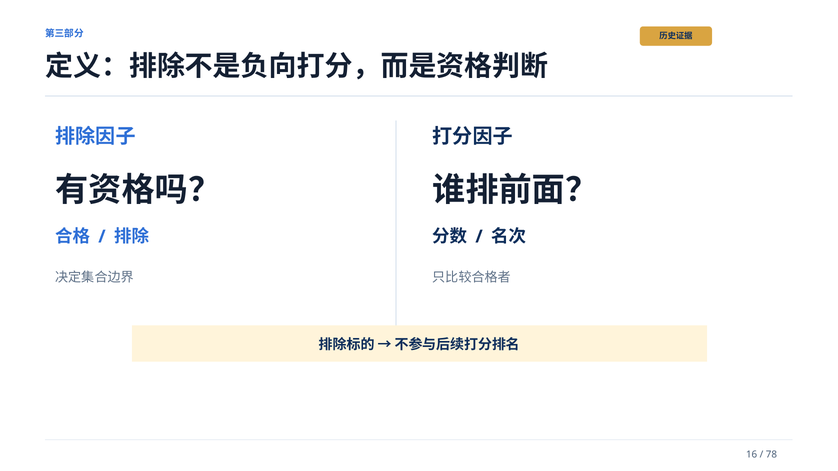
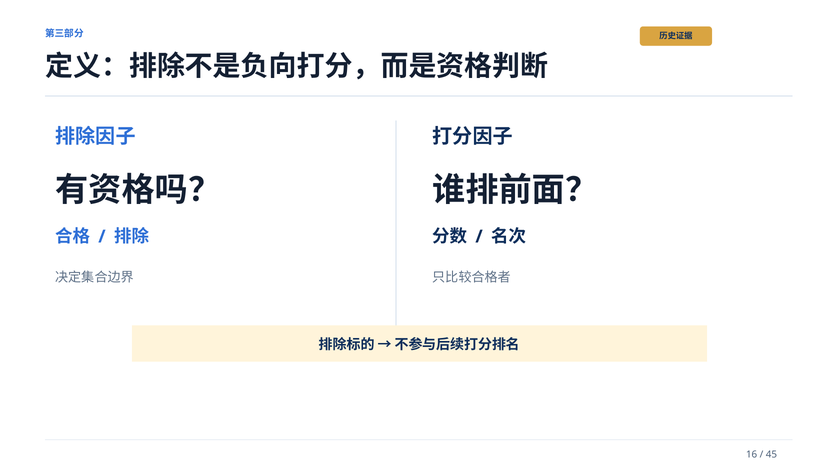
78: 78 -> 45 (771, 455)
